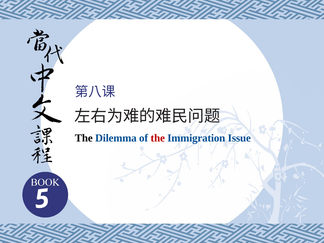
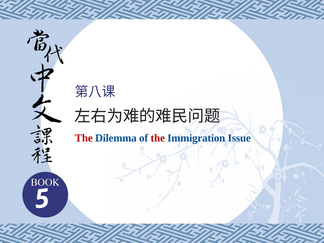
The colour: black -> red (84, 138)
